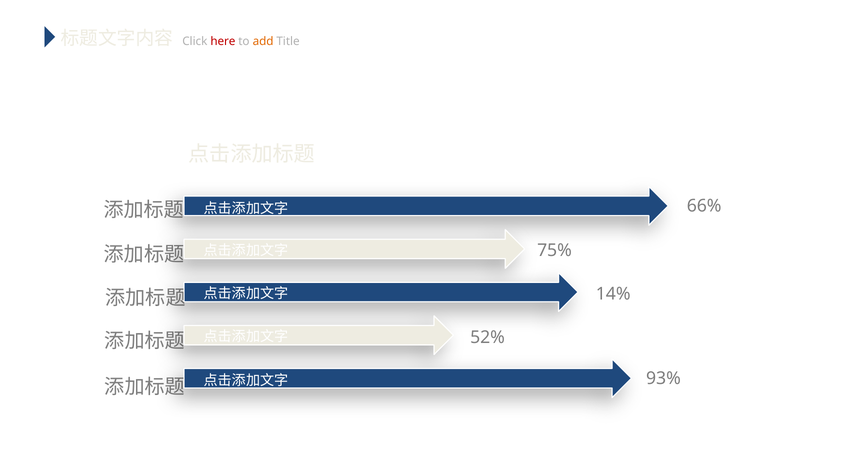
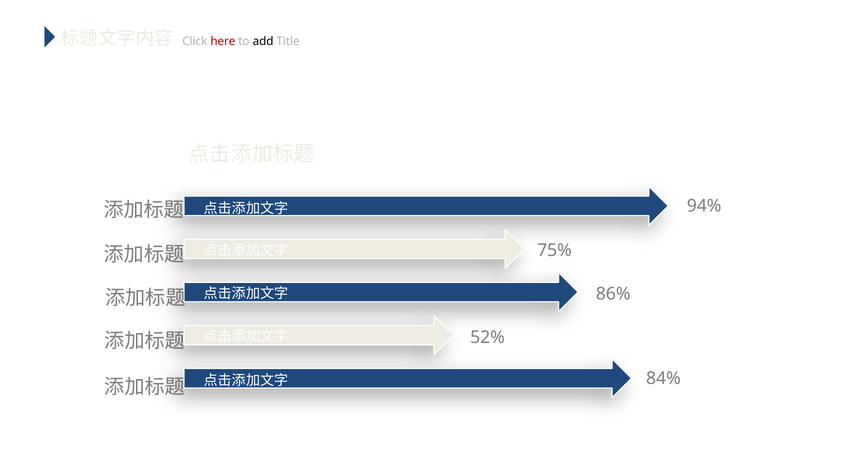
add colour: orange -> black (263, 41)
66%: 66% -> 94% (704, 206)
14%: 14% -> 86% (613, 293)
93%: 93% -> 84% (663, 378)
